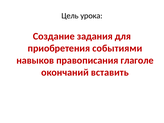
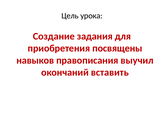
событиями: событиями -> посвящены (117, 48)
глаголе: глаголе -> выучил (137, 60)
